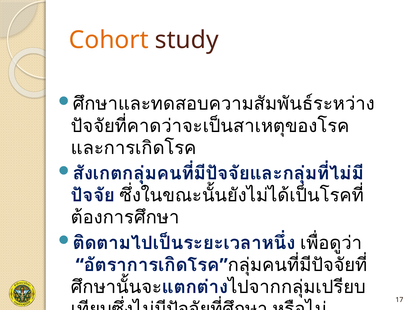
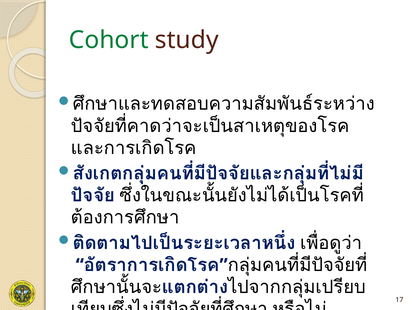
Cohort colour: orange -> green (109, 40)
